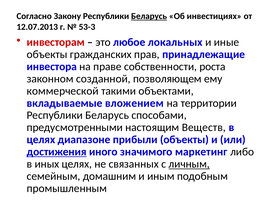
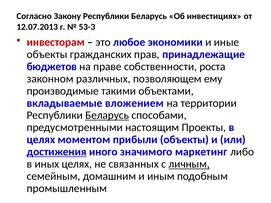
Беларусь underline: present -> none (149, 16)
локальных: локальных -> экономики (175, 42)
инвестора: инвестора -> бюджетов (52, 67)
созданной: созданной -> различных (103, 79)
коммерческой: коммерческой -> производимые (63, 91)
Беларусь underline: none -> present (107, 115)
Веществ: Веществ -> Проекты (204, 128)
диапазоне: диапазоне -> моментом (84, 140)
